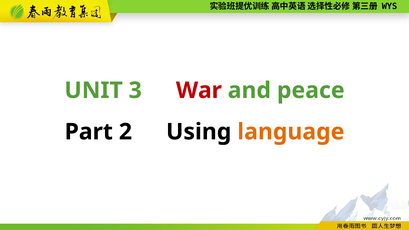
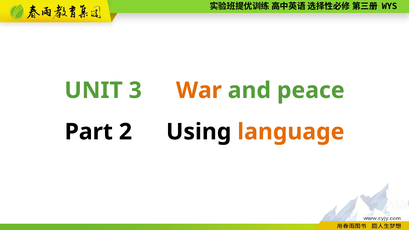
War colour: red -> orange (199, 90)
